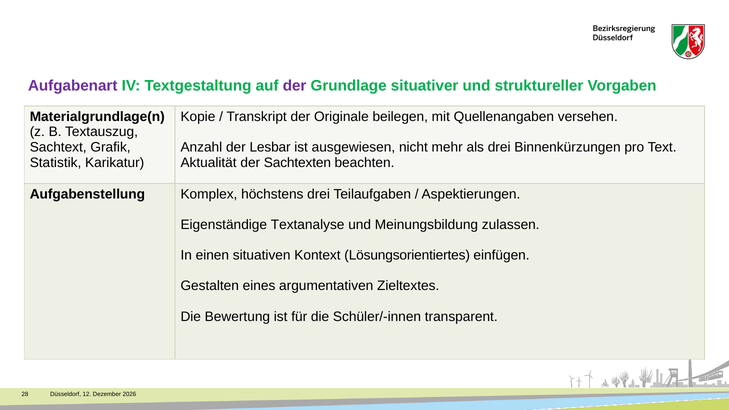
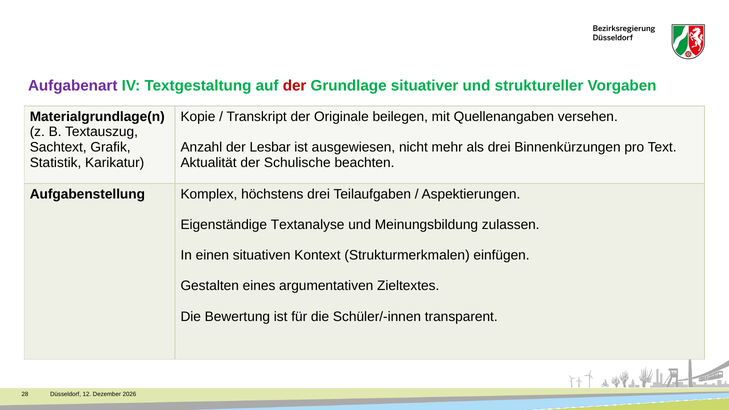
der colour: purple -> red (295, 86)
Sachtexten: Sachtexten -> Schulische (297, 163)
Lösungsorientiertes: Lösungsorientiertes -> Strukturmerkmalen (407, 255)
